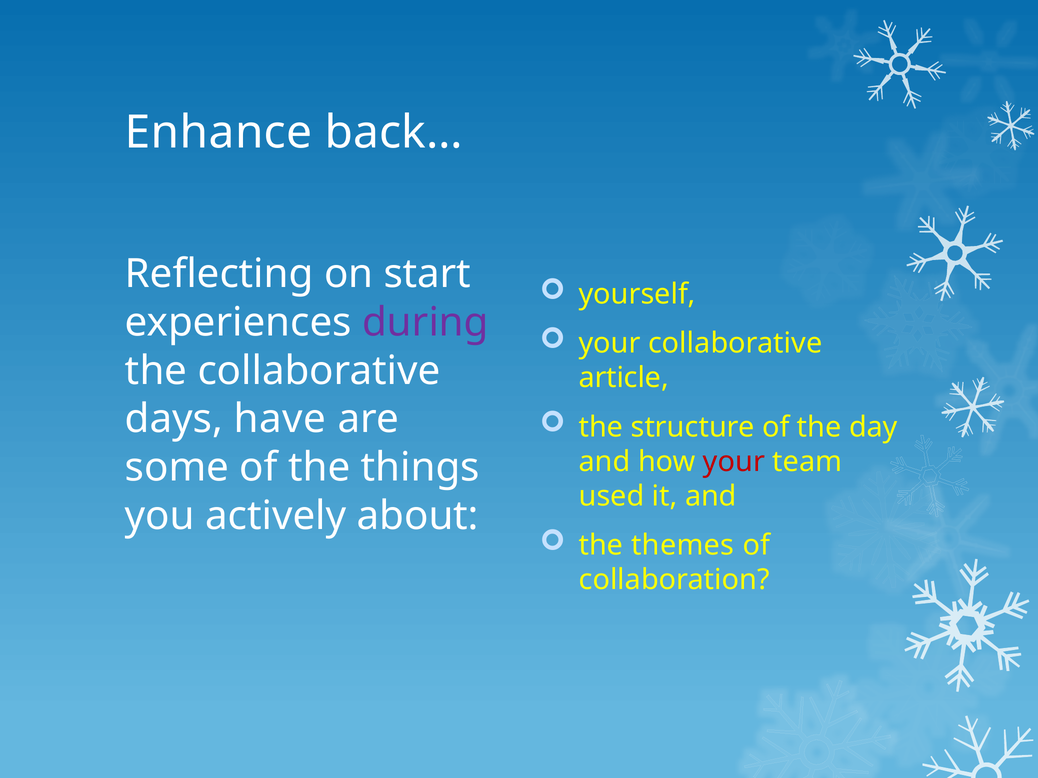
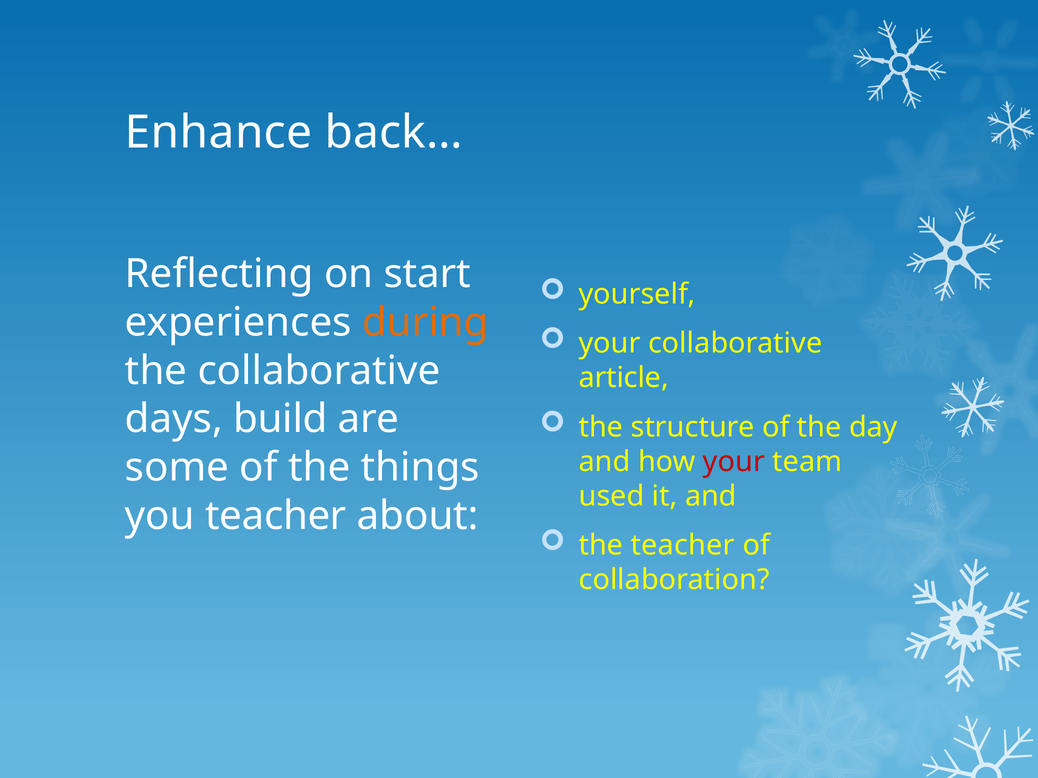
during colour: purple -> orange (425, 323)
have: have -> build (280, 419)
you actively: actively -> teacher (276, 516)
the themes: themes -> teacher (683, 546)
